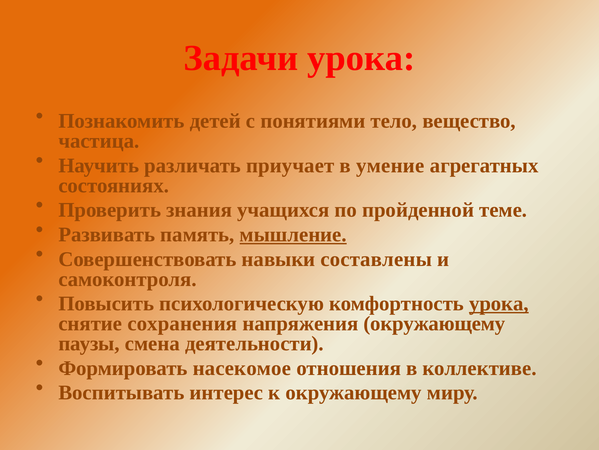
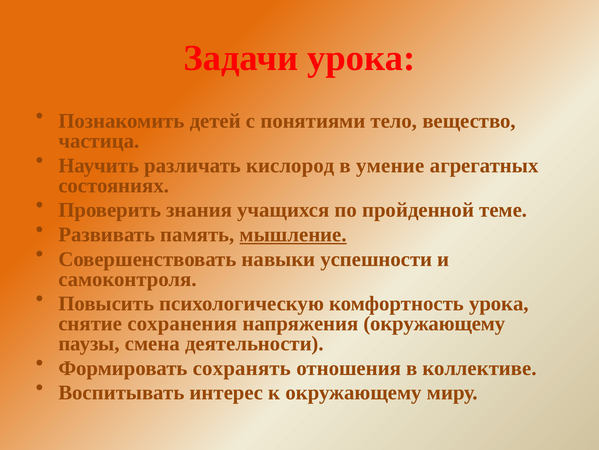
приучает: приучает -> кислород (290, 165)
составлены: составлены -> успешности (376, 259)
урока underline: present -> none (499, 303)
насекомое: насекомое -> сохранять (242, 368)
